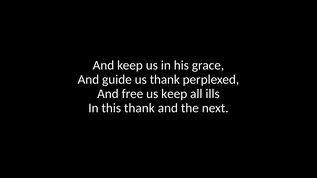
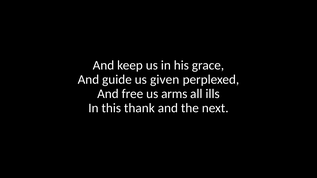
us thank: thank -> given (165, 80)
us keep: keep -> arms (174, 94)
